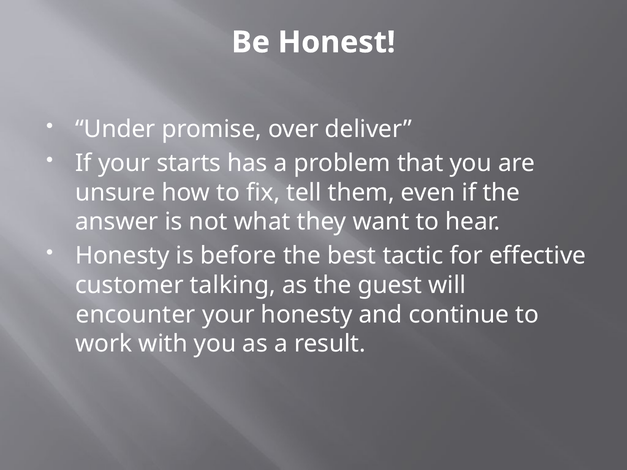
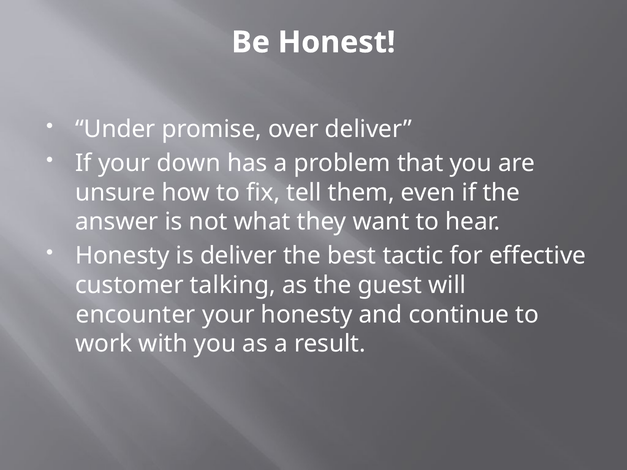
starts: starts -> down (189, 163)
is before: before -> deliver (239, 256)
